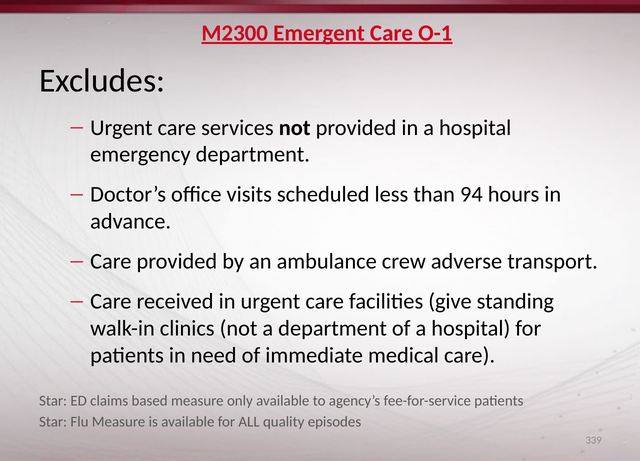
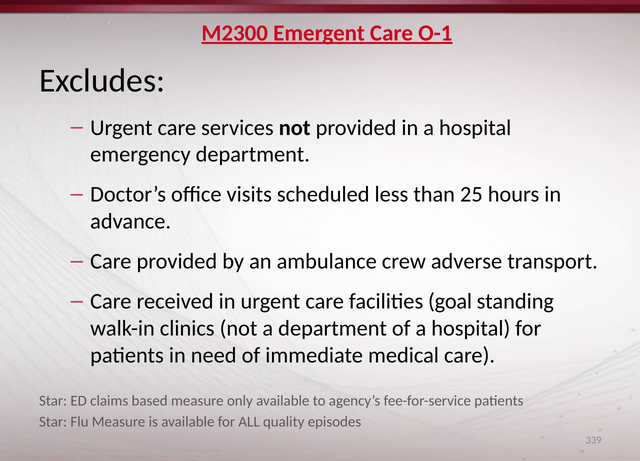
94: 94 -> 25 (471, 195)
give: give -> goal (450, 302)
